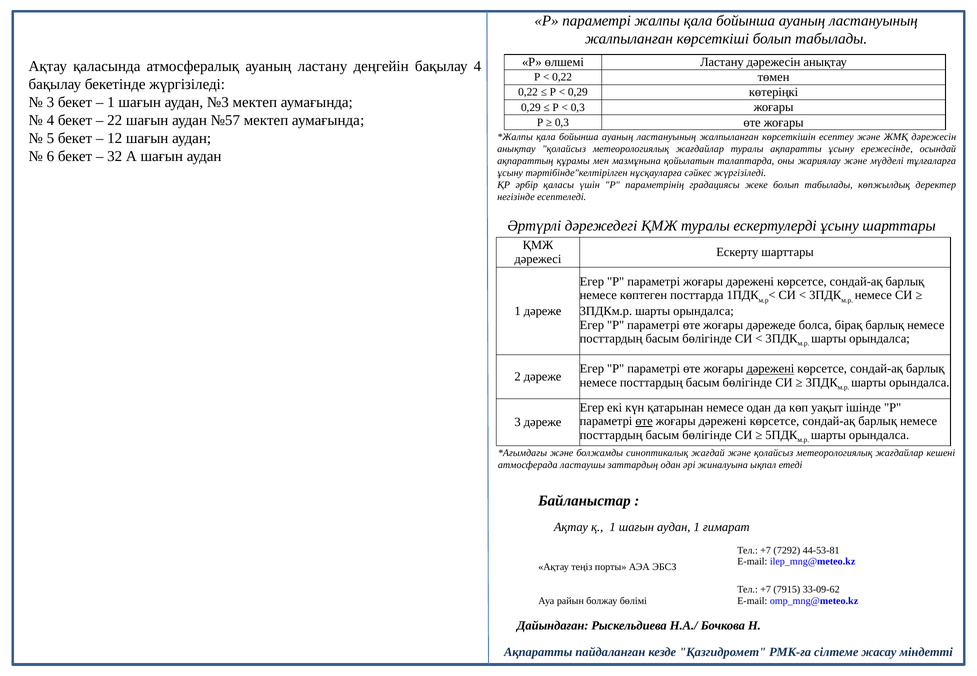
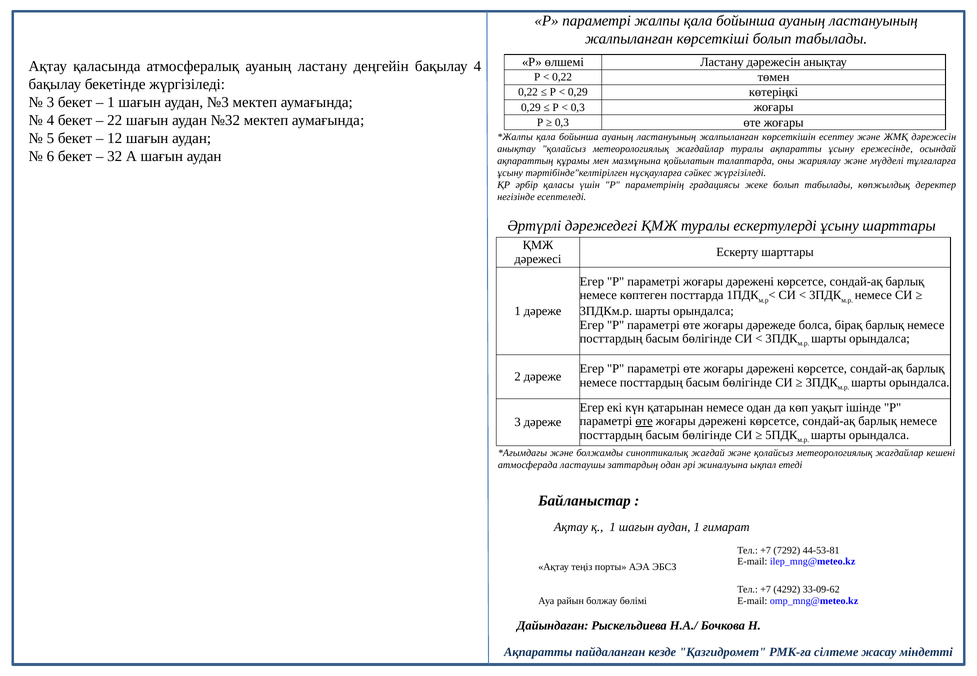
№57: №57 -> №32 (225, 120)
дәрежені underline: present -> none (770, 369)
7915: 7915 -> 4292 (787, 590)
